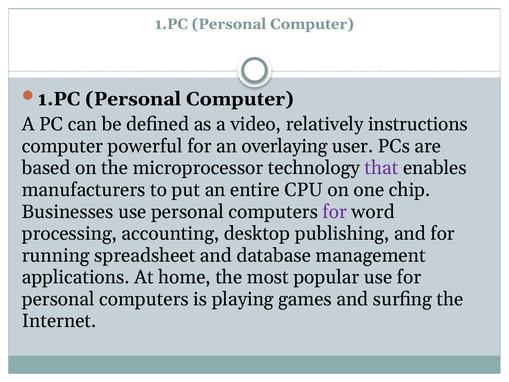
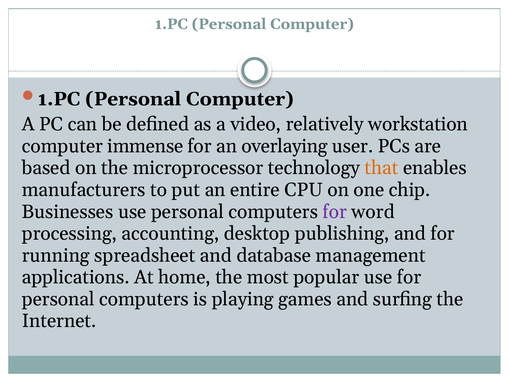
instructions: instructions -> workstation (418, 124)
powerful: powerful -> immense (145, 146)
that colour: purple -> orange (382, 168)
